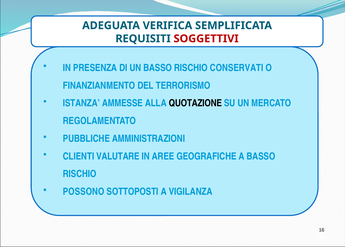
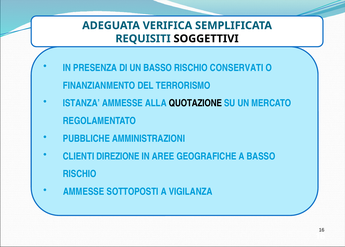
SOGGETTIVI colour: red -> black (206, 39)
VALUTARE: VALUTARE -> DIREZIONE (118, 156)
POSSONO: POSSONO -> AMMESSE (84, 192)
